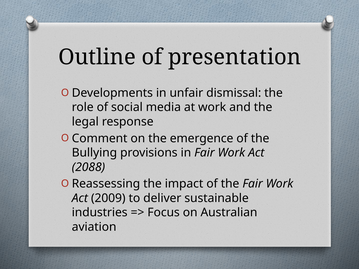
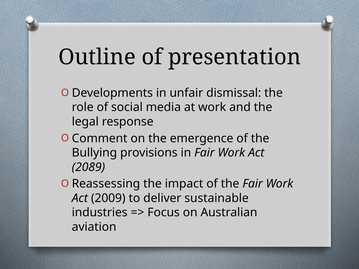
2088: 2088 -> 2089 (88, 167)
